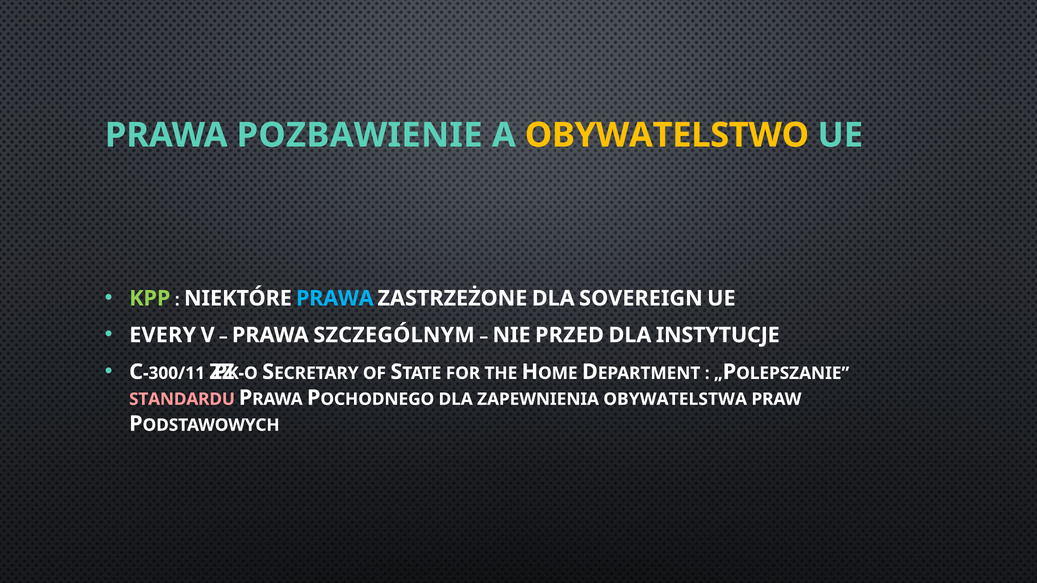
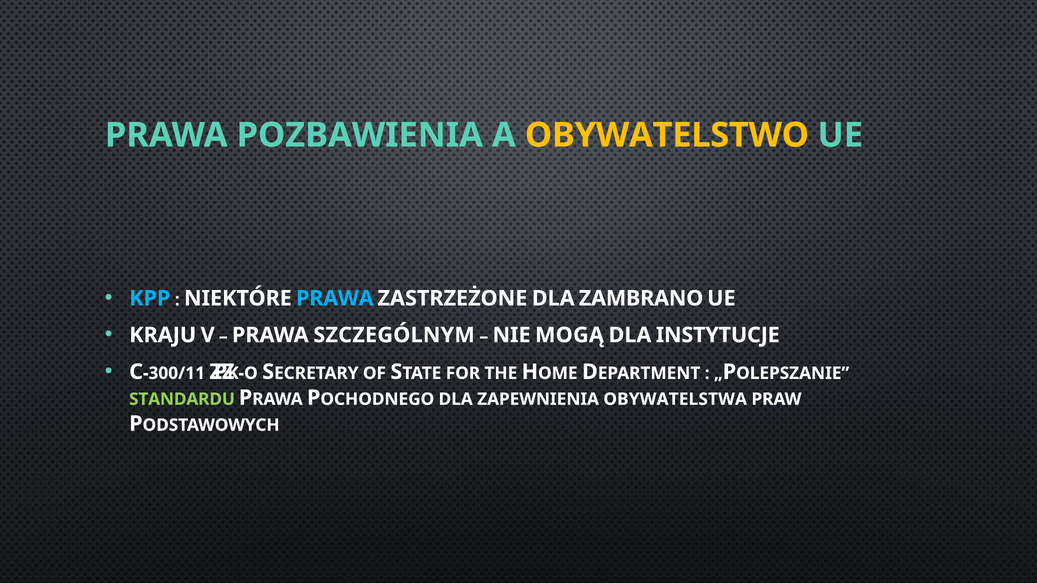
POZBAWIENIE: POZBAWIENIE -> POZBAWIENIA (360, 135)
KPP colour: light green -> light blue (150, 299)
SOVEREIGN: SOVEREIGN -> ZAMBRANO (641, 299)
EVERY: EVERY -> KRAJU (163, 335)
PRZED: PRZED -> MOGĄ (569, 335)
STANDARDU colour: pink -> light green (182, 399)
